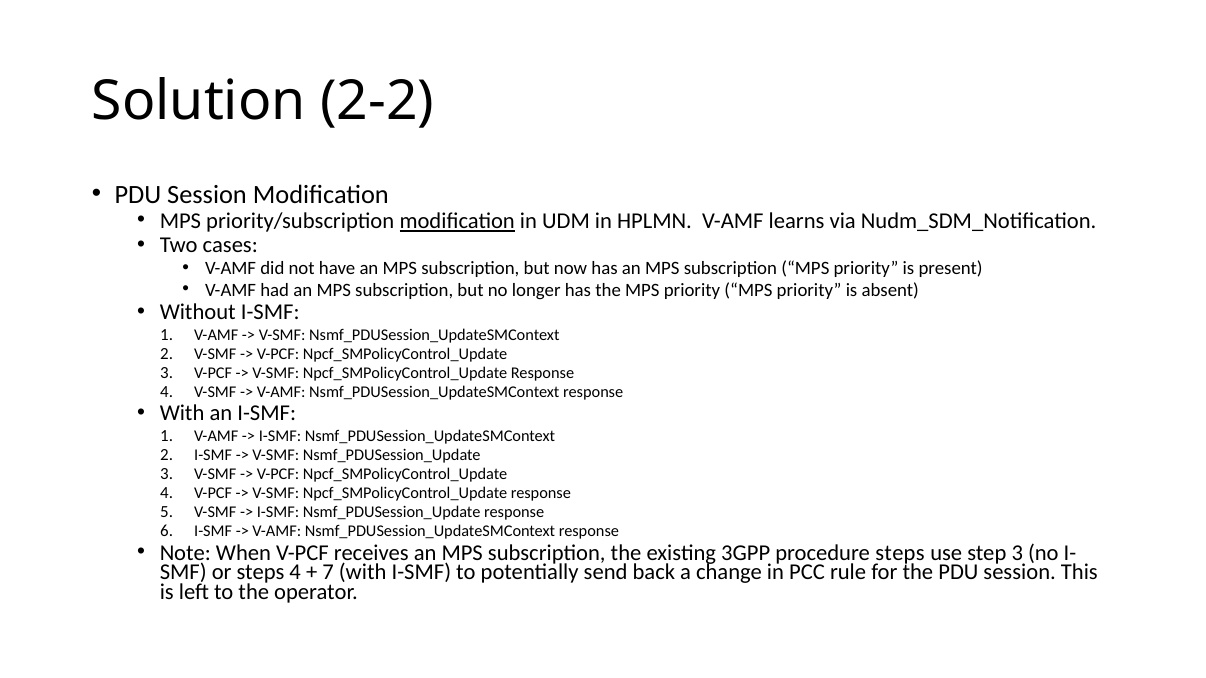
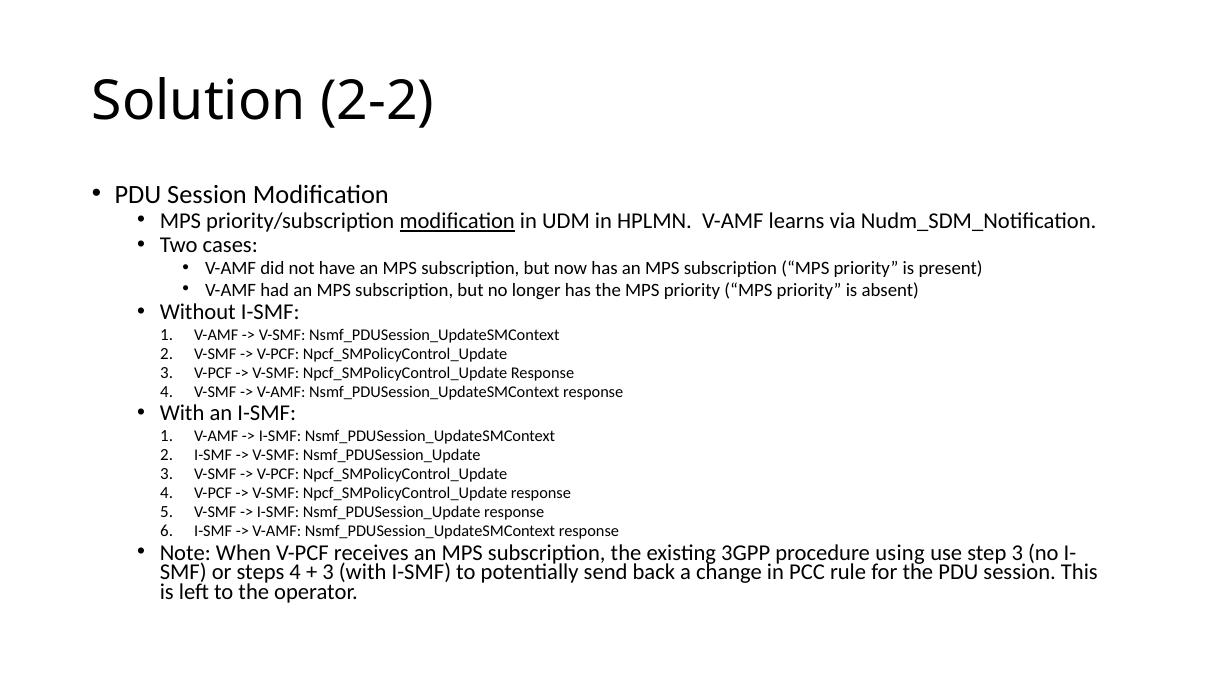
procedure steps: steps -> using (900, 553)
7: 7 -> 3 (328, 572)
